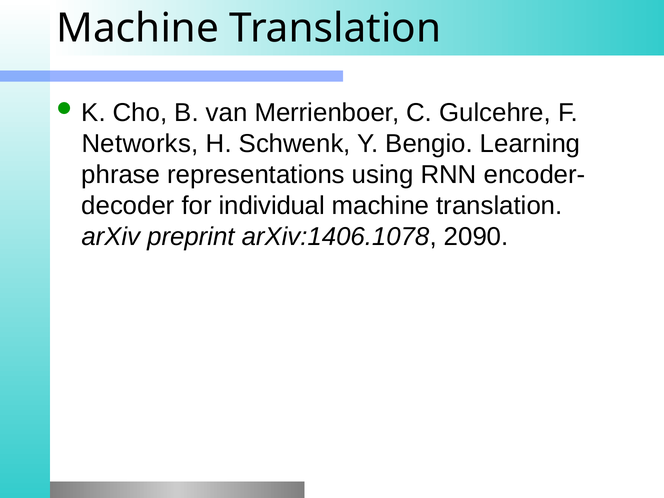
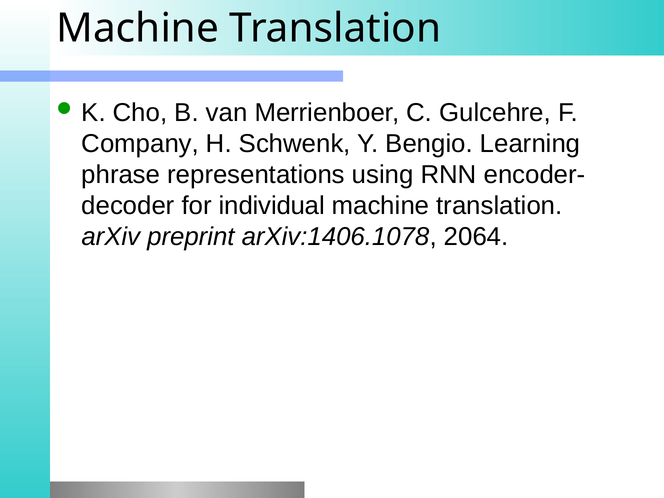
Networks: Networks -> Company (140, 144)
2090: 2090 -> 2064 (476, 237)
